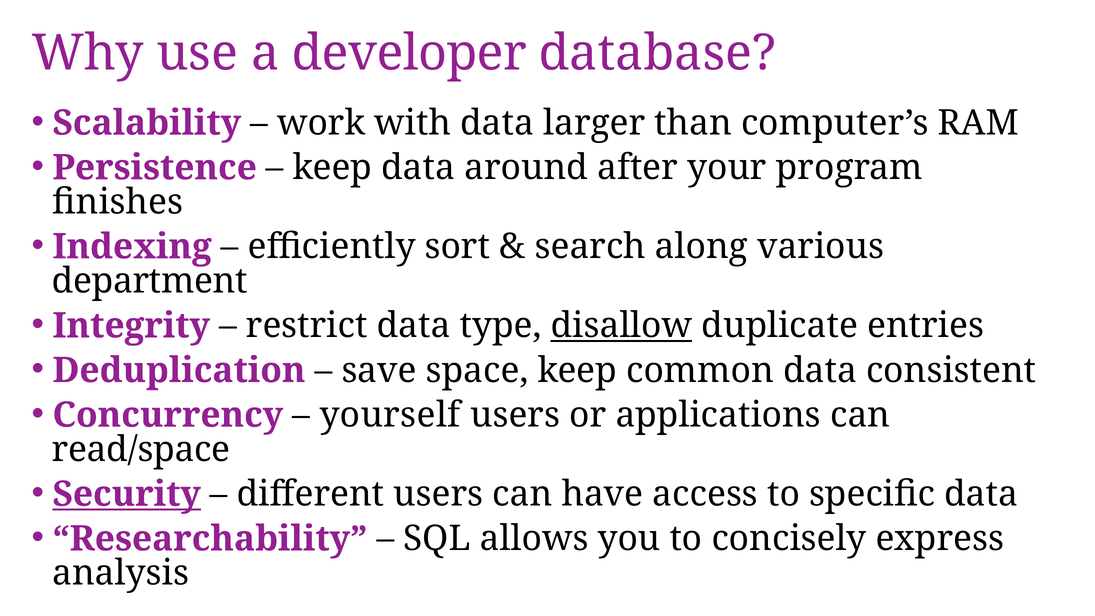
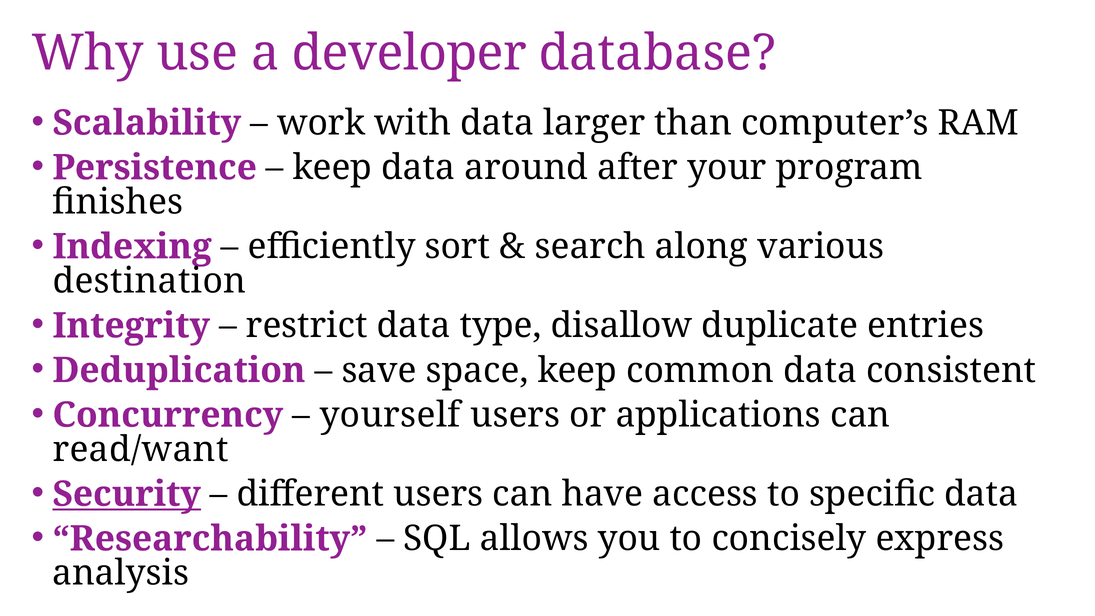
department: department -> destination (149, 281)
disallow underline: present -> none (621, 326)
read/space: read/space -> read/want (141, 449)
